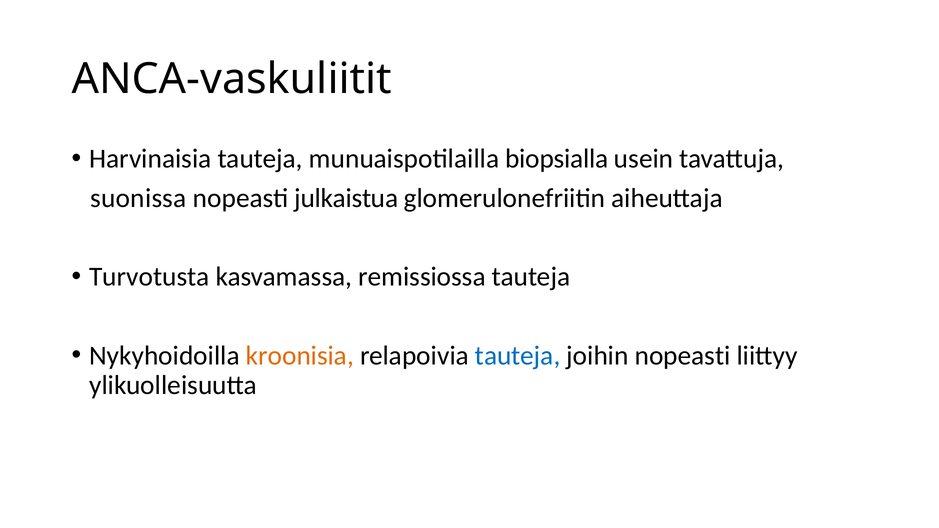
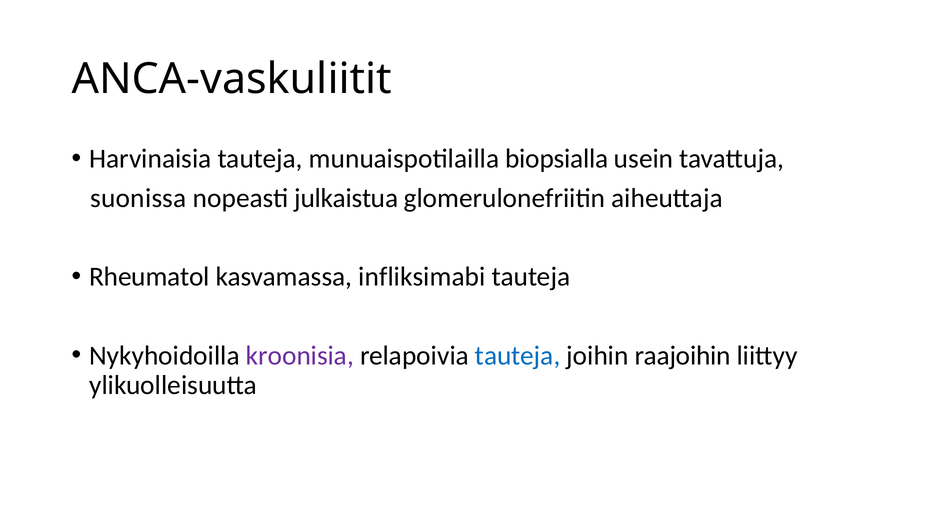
Turvotusta: Turvotusta -> Rheumatol (149, 277)
remissiossa: remissiossa -> infliksimabi (422, 277)
kroonisia colour: orange -> purple (300, 356)
joihin nopeasti: nopeasti -> raajoihin (683, 356)
